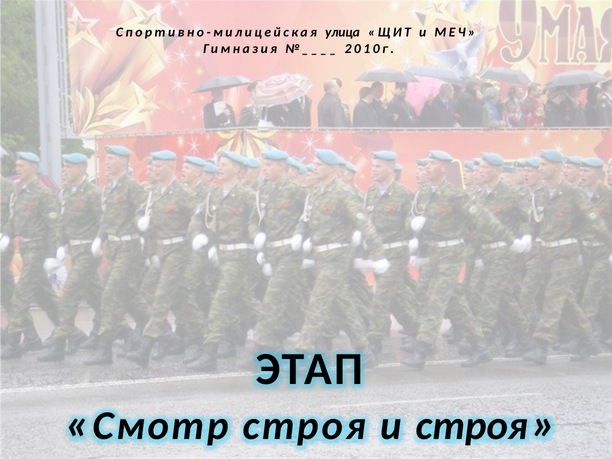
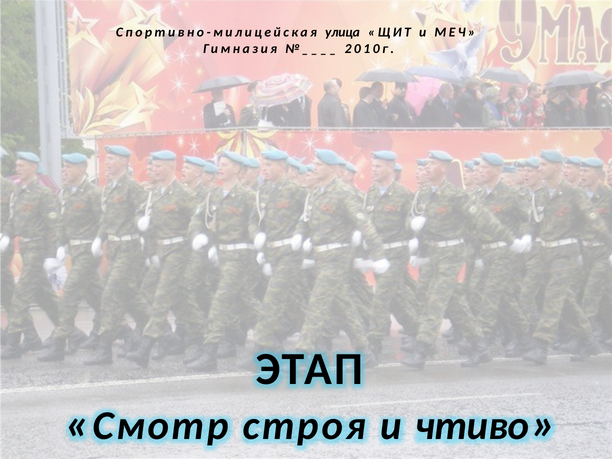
и строя: строя -> чтиво (472, 426)
